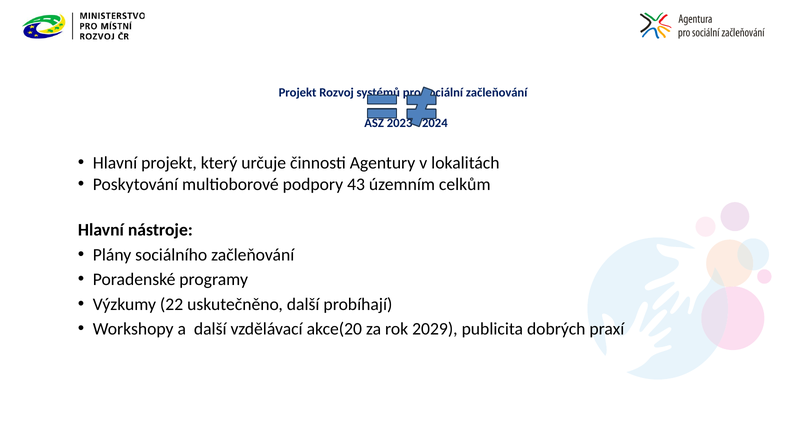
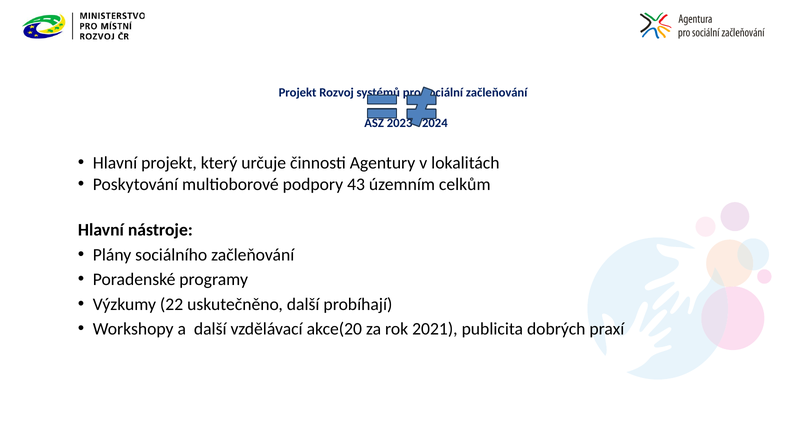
2029: 2029 -> 2021 (435, 329)
